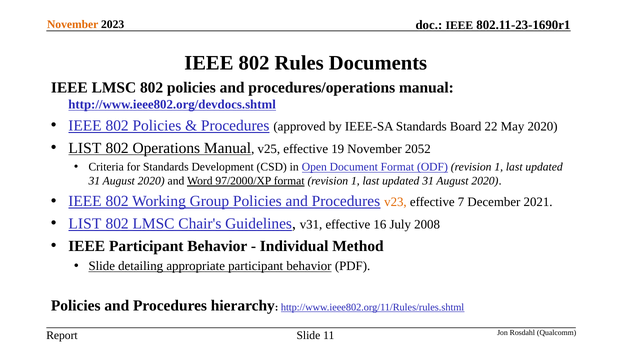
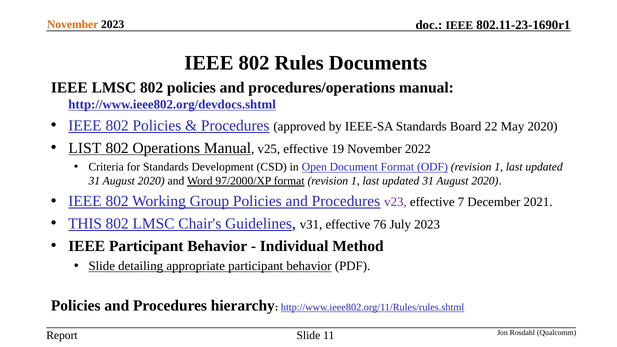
2052: 2052 -> 2022 (418, 149)
v23 colour: orange -> purple (395, 202)
LIST: LIST -> THIS (85, 224)
16: 16 -> 76 (380, 225)
July 2008: 2008 -> 2023 (427, 225)
